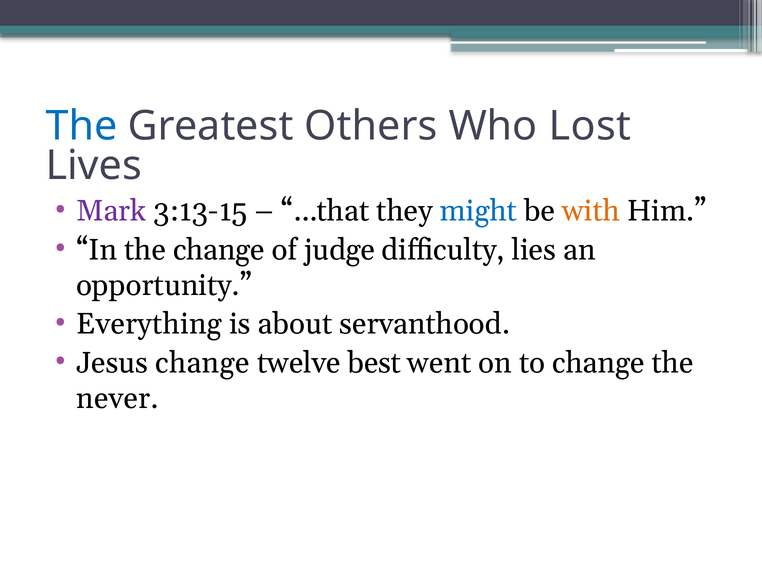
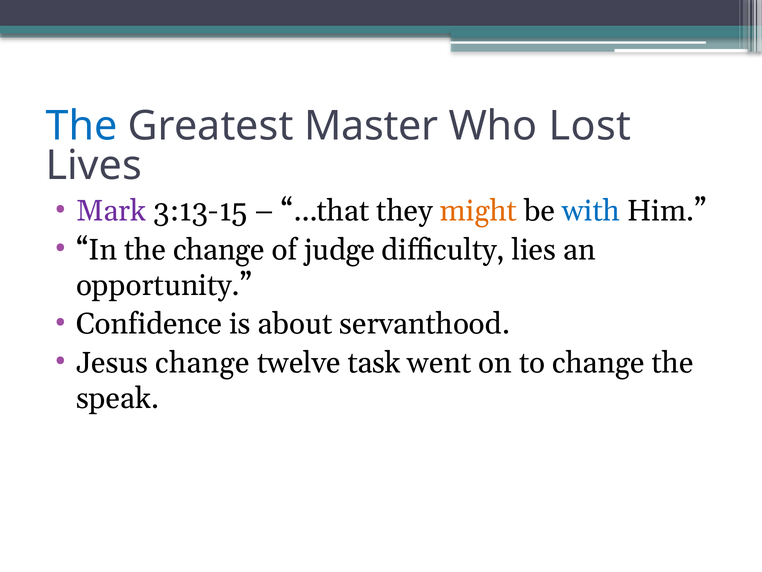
Others: Others -> Master (371, 126)
might colour: blue -> orange (478, 211)
with colour: orange -> blue (591, 211)
Everything: Everything -> Confidence (149, 324)
best: best -> task (374, 362)
never: never -> speak (118, 398)
